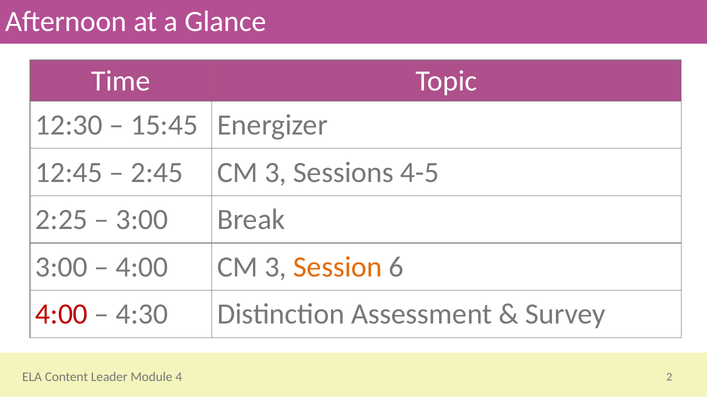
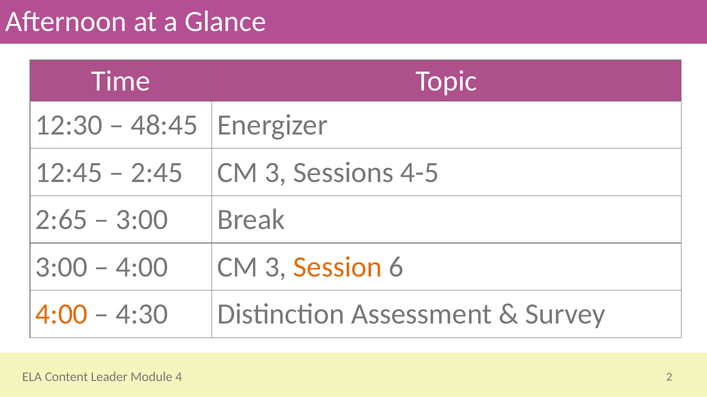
15:45: 15:45 -> 48:45 (164, 125)
2:25: 2:25 -> 2:65 (62, 220)
4:00 colour: red -> orange (62, 315)
